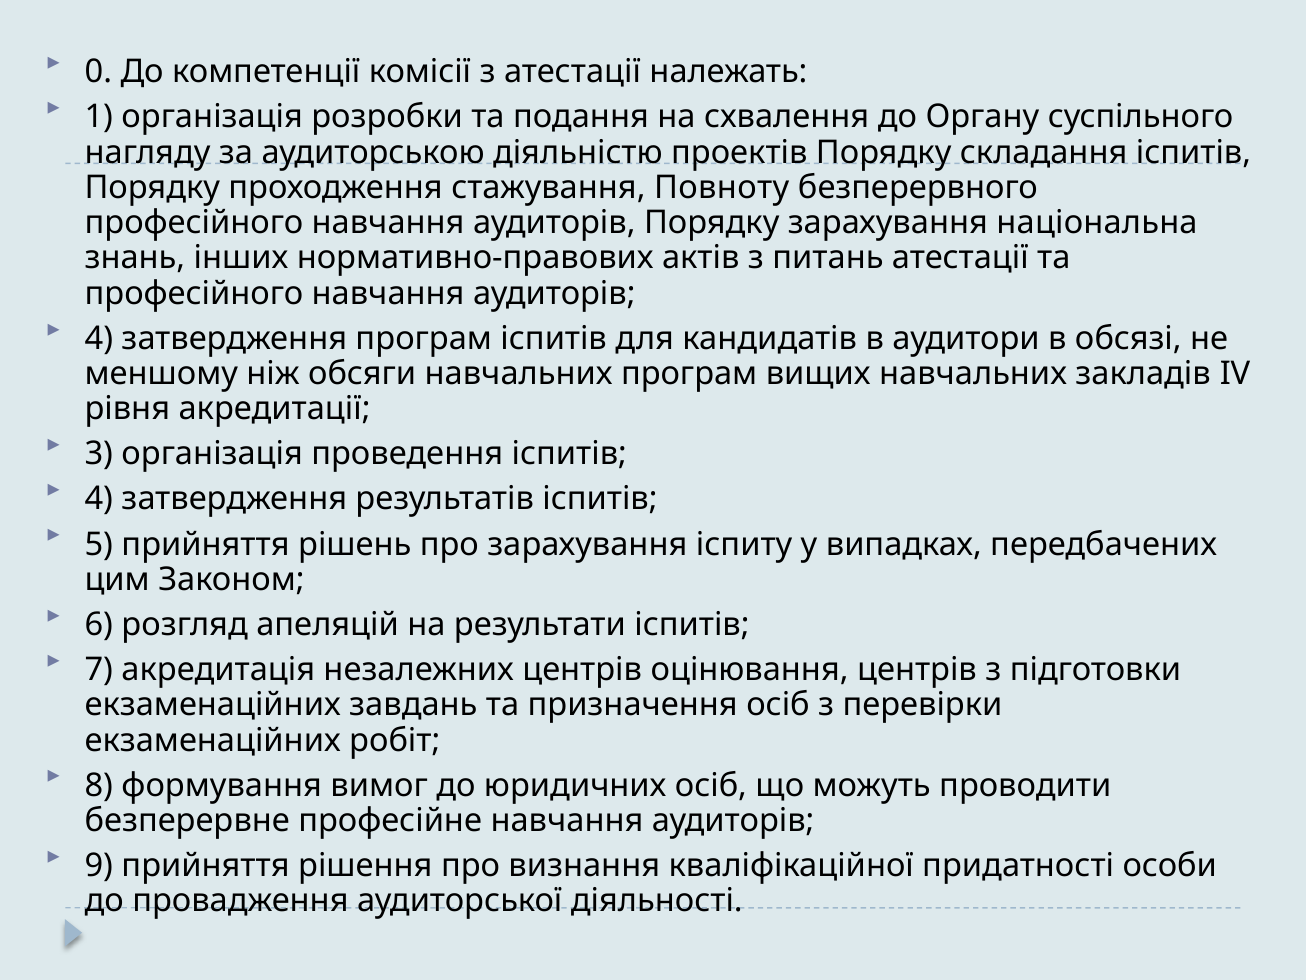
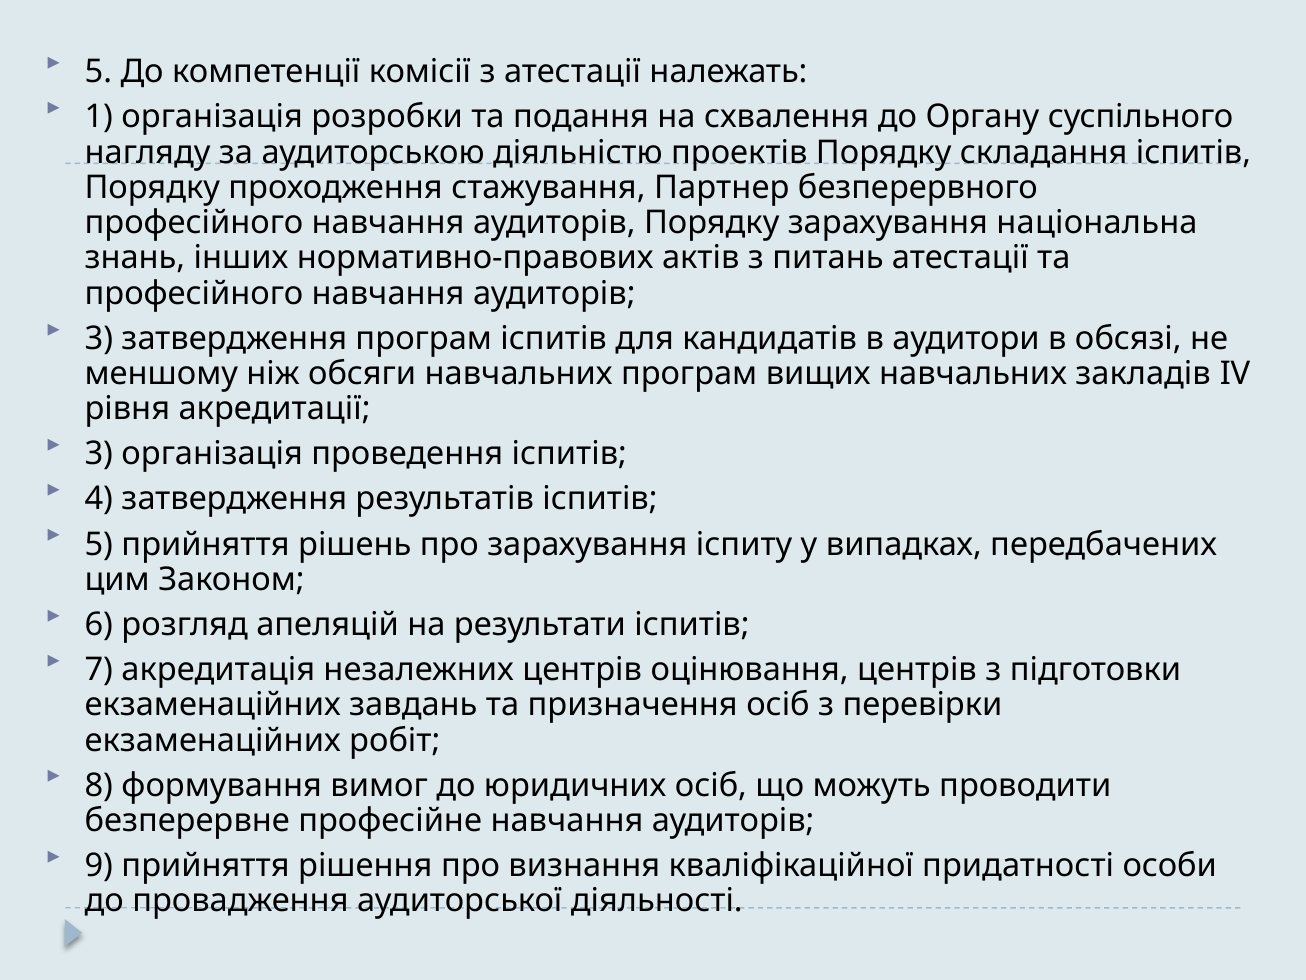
0: 0 -> 5 (98, 72)
Повноту: Повноту -> Партнер (722, 187)
4: 4 -> 3 (99, 338)
